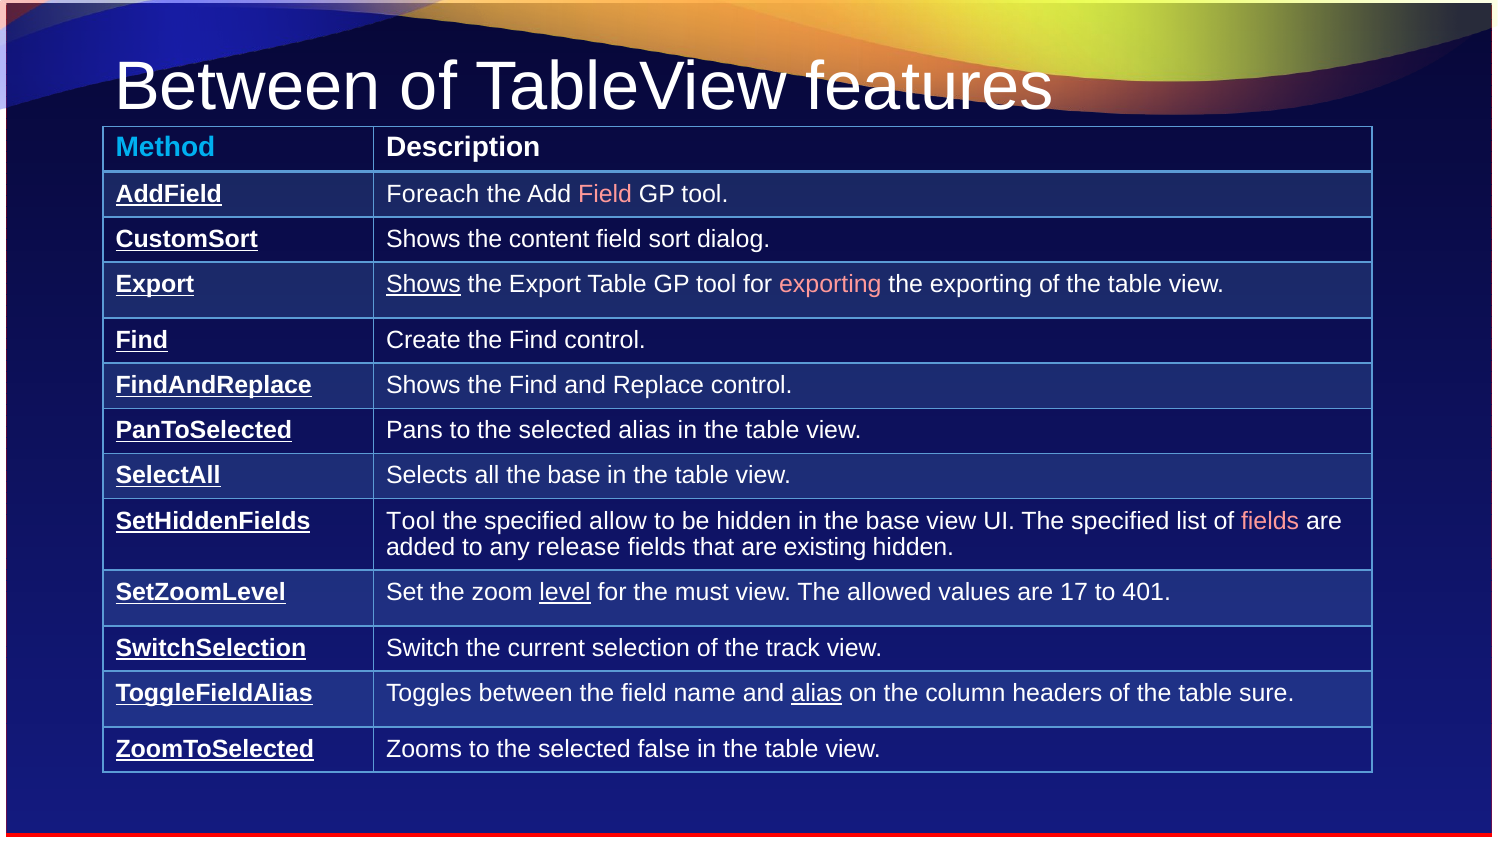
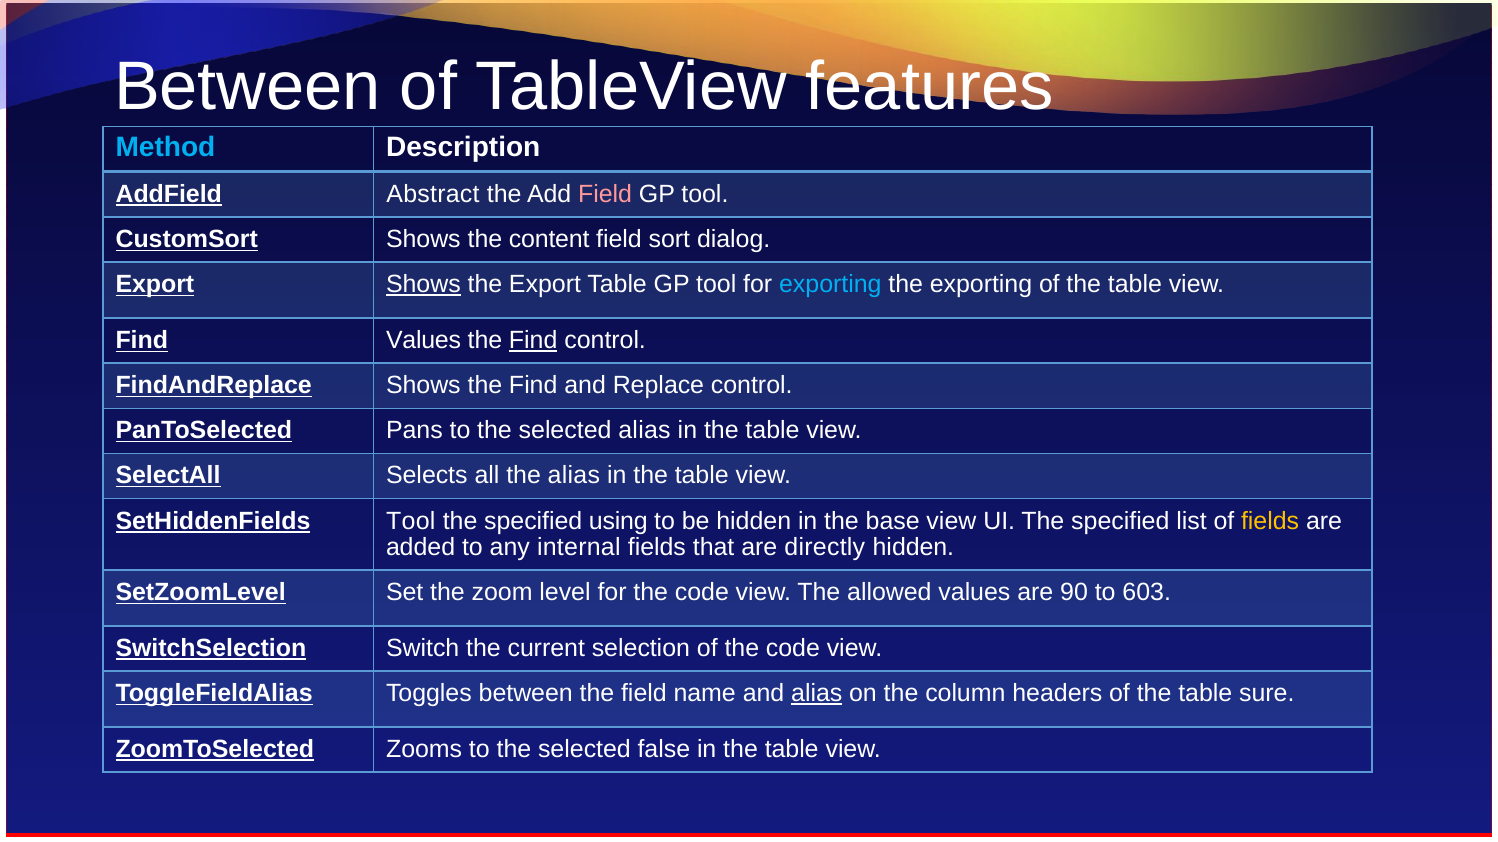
Foreach: Foreach -> Abstract (433, 194)
exporting colour: pink -> light blue (830, 285)
Find Create: Create -> Values (424, 340)
Find underline: none -> present (533, 340)
all the base: base -> alias (574, 476)
allow: allow -> using (618, 521)
fields colour: pink -> yellow (1270, 521)
release: release -> internal (579, 547)
existing: existing -> directly (825, 547)
level underline: present -> none (565, 593)
for the must: must -> code (702, 593)
17: 17 -> 90 (1074, 593)
401: 401 -> 603 (1147, 593)
of the track: track -> code (793, 649)
